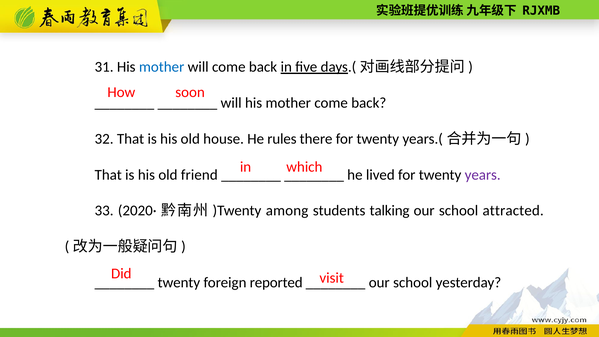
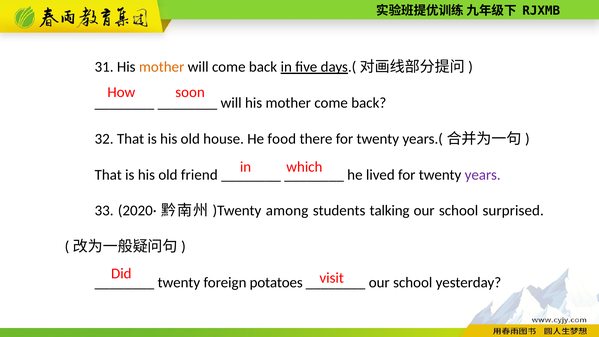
mother colour: blue -> orange (162, 67)
rules: rules -> food (282, 139)
attracted: attracted -> surprised (513, 211)
reported: reported -> potatoes (276, 283)
